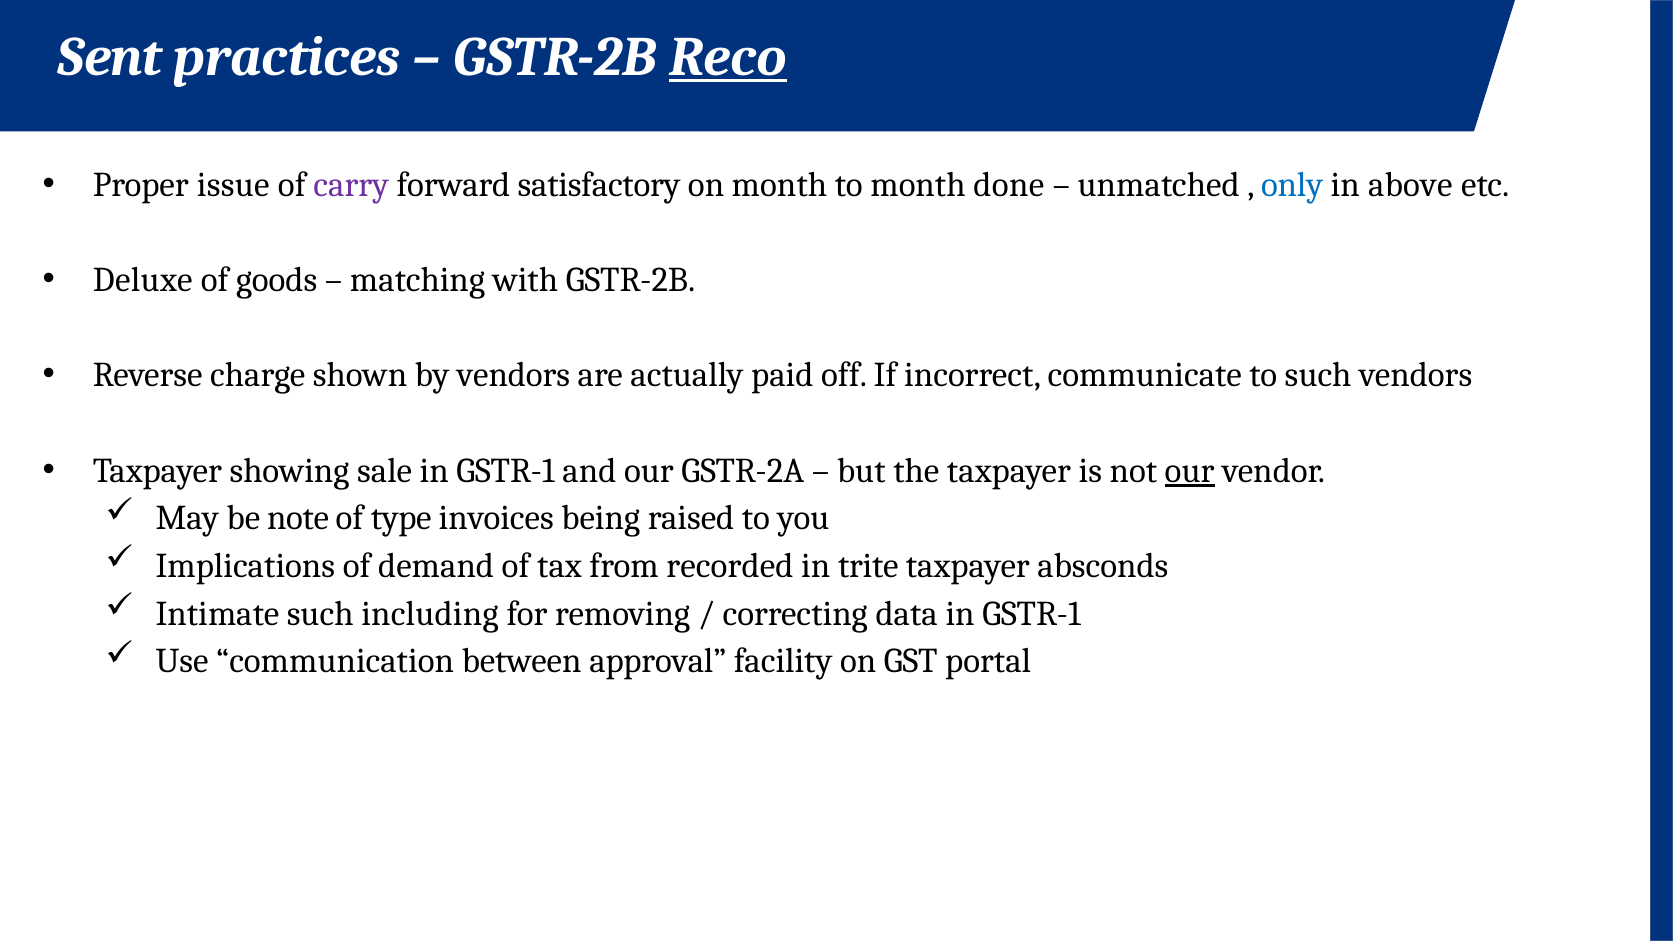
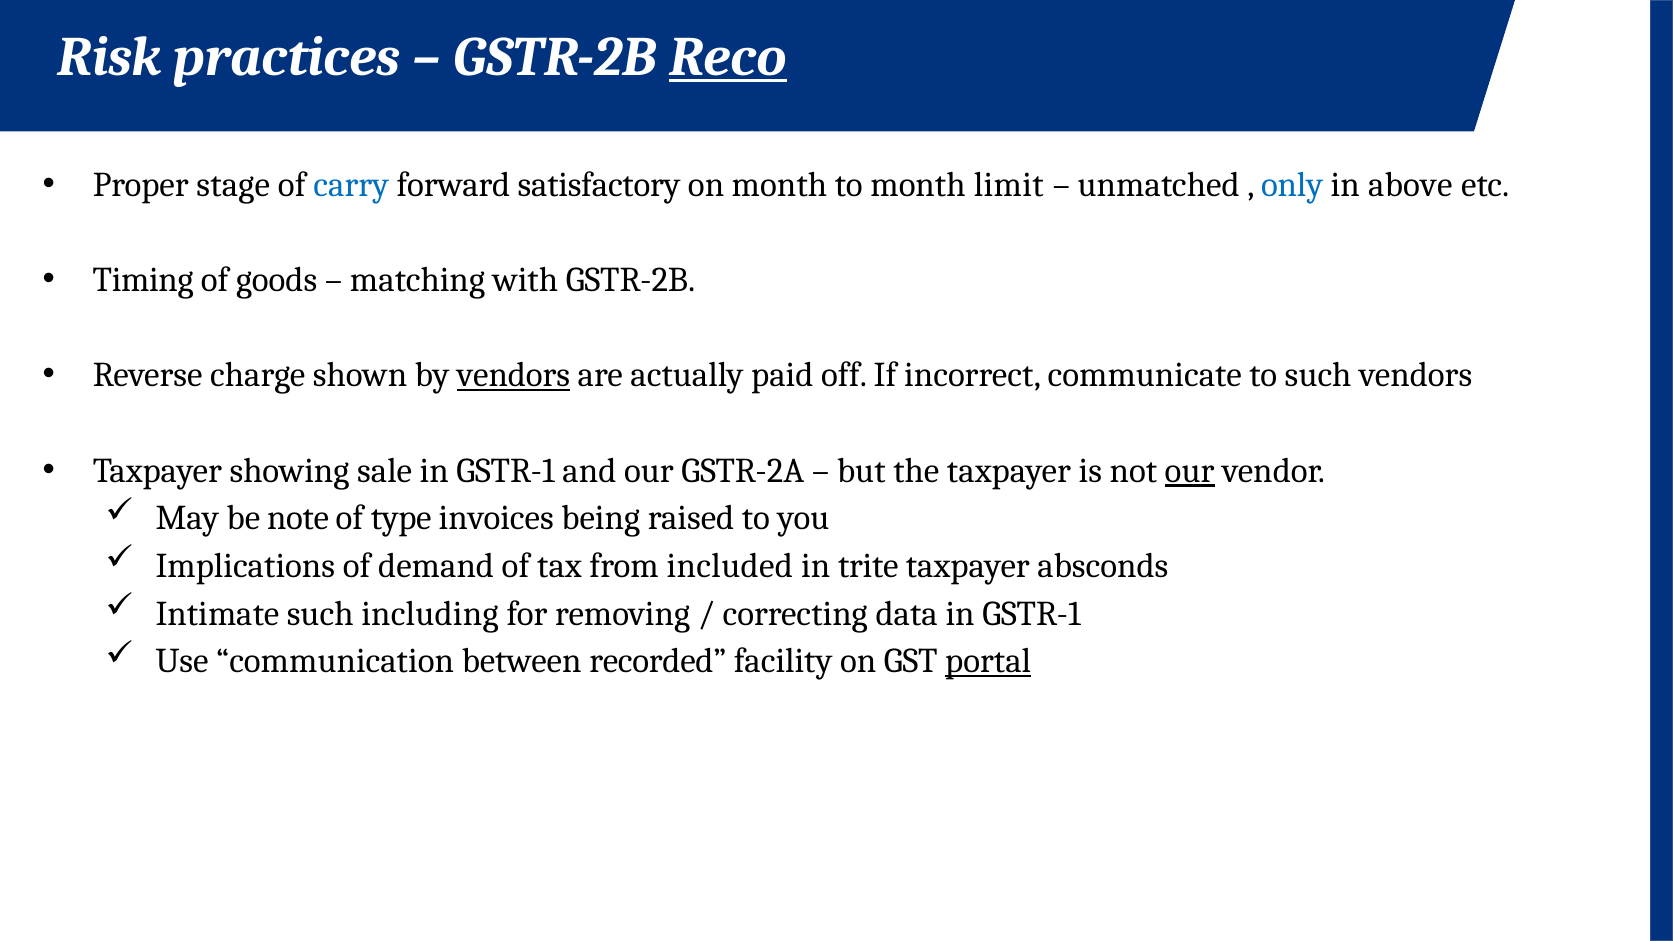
Sent: Sent -> Risk (110, 57)
issue: issue -> stage (233, 185)
carry colour: purple -> blue (351, 185)
done: done -> limit (1009, 185)
Deluxe: Deluxe -> Timing (143, 280)
vendors underline: none -> present (513, 375)
recorded: recorded -> included (730, 566)
approval: approval -> recorded (658, 661)
portal underline: none -> present (988, 661)
